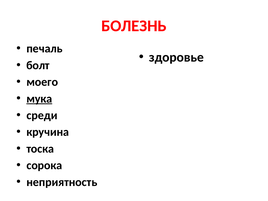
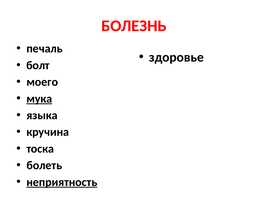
среди: среди -> языка (42, 115)
сорока: сорока -> болеть (44, 165)
неприятность underline: none -> present (62, 182)
